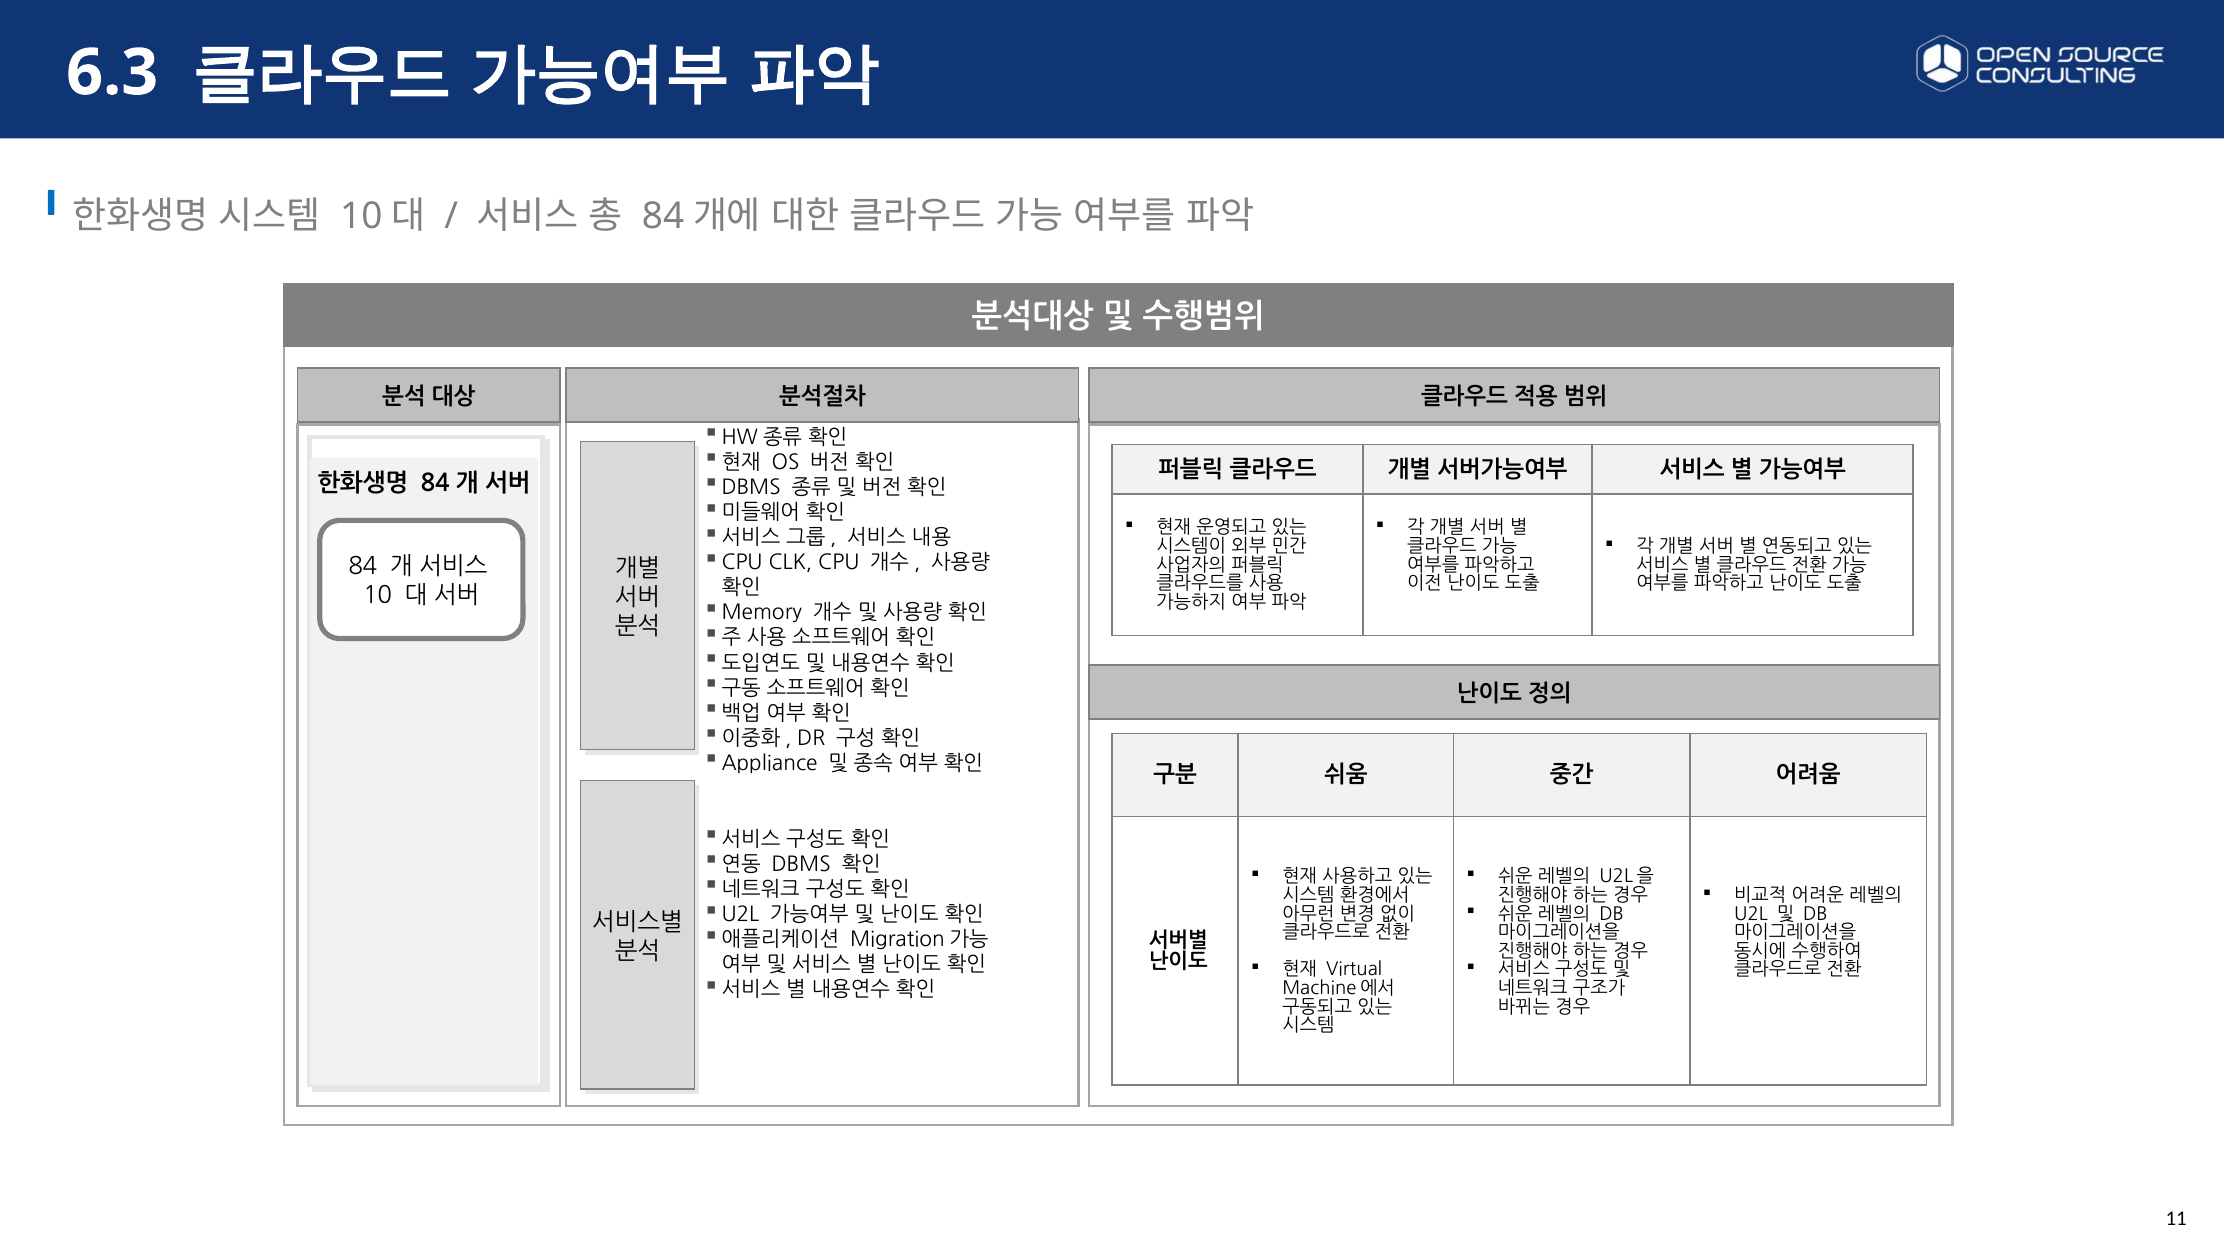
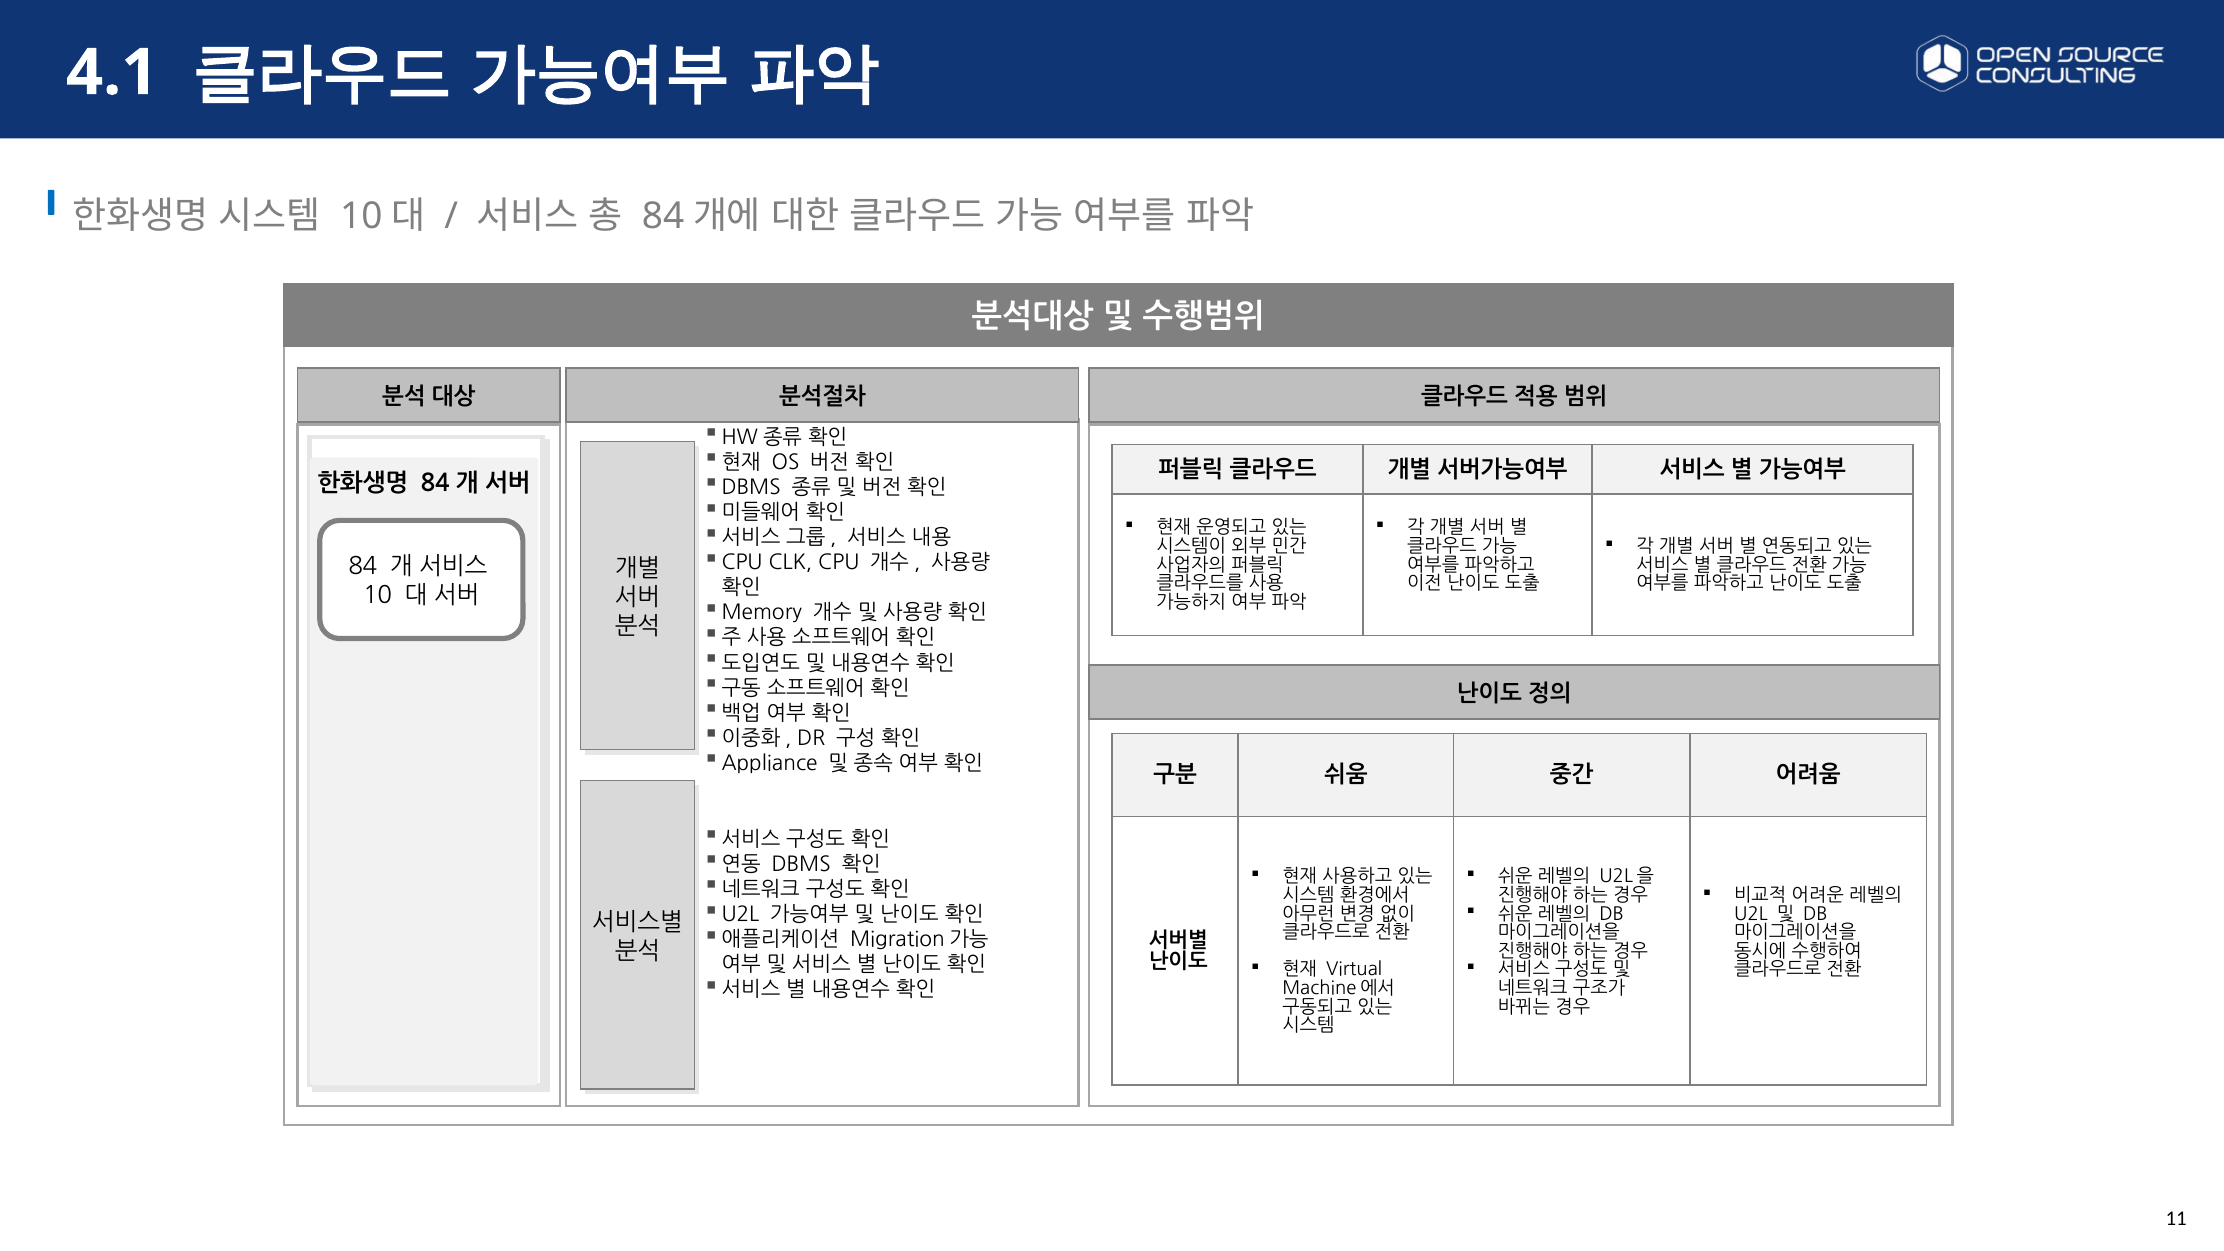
6.3: 6.3 -> 4.1 (112, 73)
